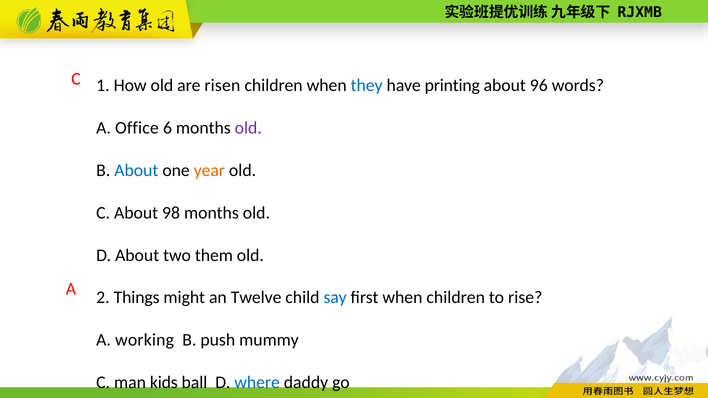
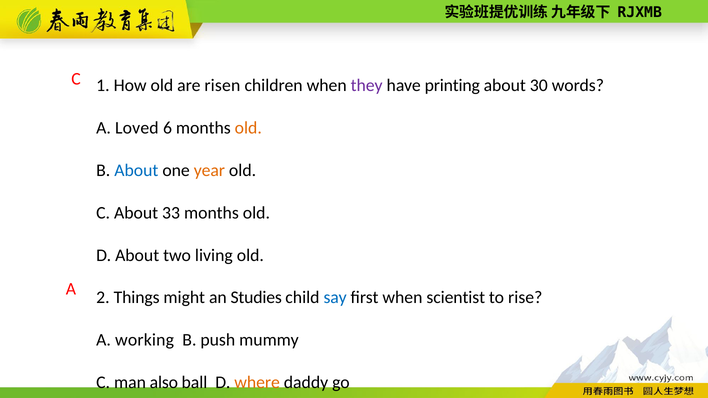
they colour: blue -> purple (367, 85)
96: 96 -> 30 (539, 85)
Office: Office -> Loved (137, 128)
old colour: purple -> orange (248, 128)
98: 98 -> 33 (171, 213)
them: them -> living (214, 255)
Twelve: Twelve -> Studies (256, 298)
when children: children -> scientist (456, 298)
kids: kids -> also (164, 383)
where colour: blue -> orange (257, 383)
